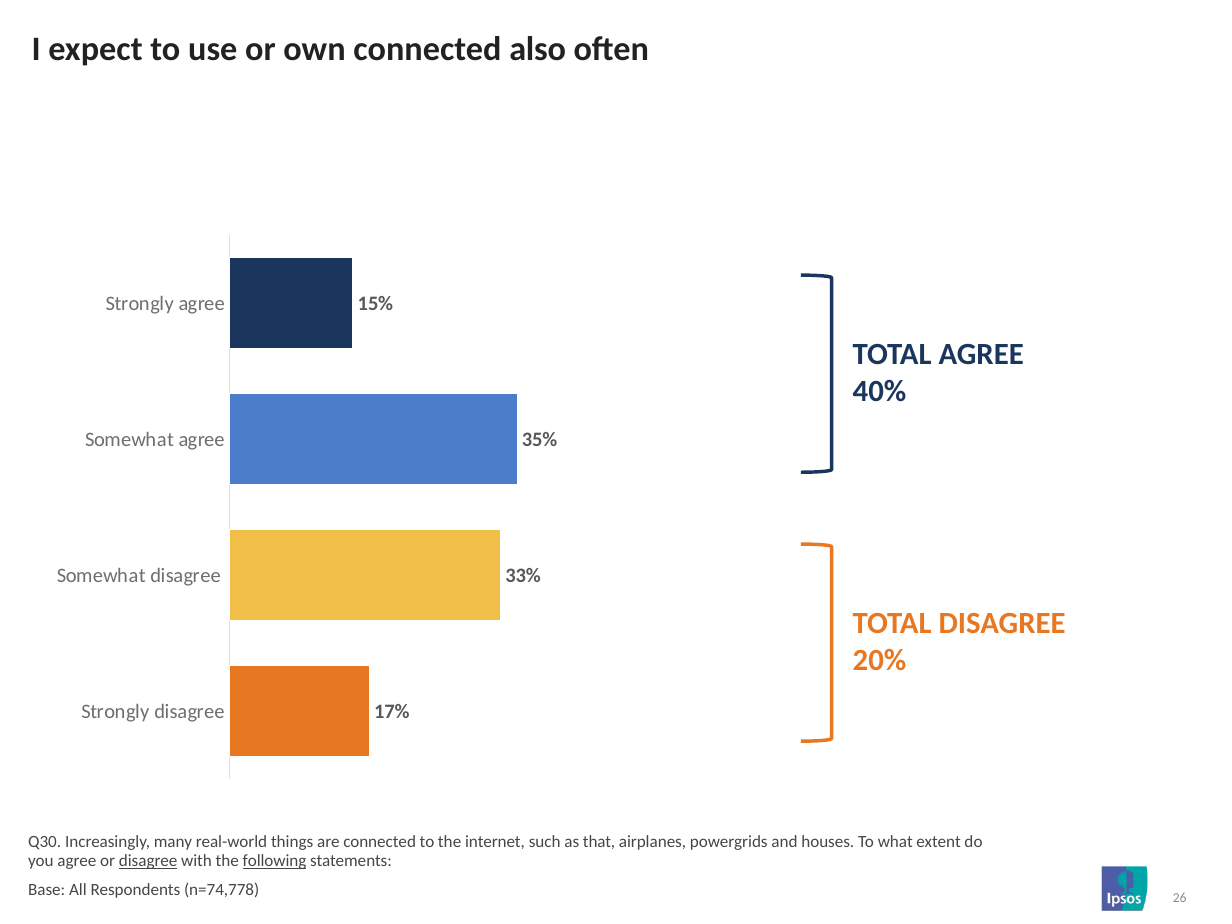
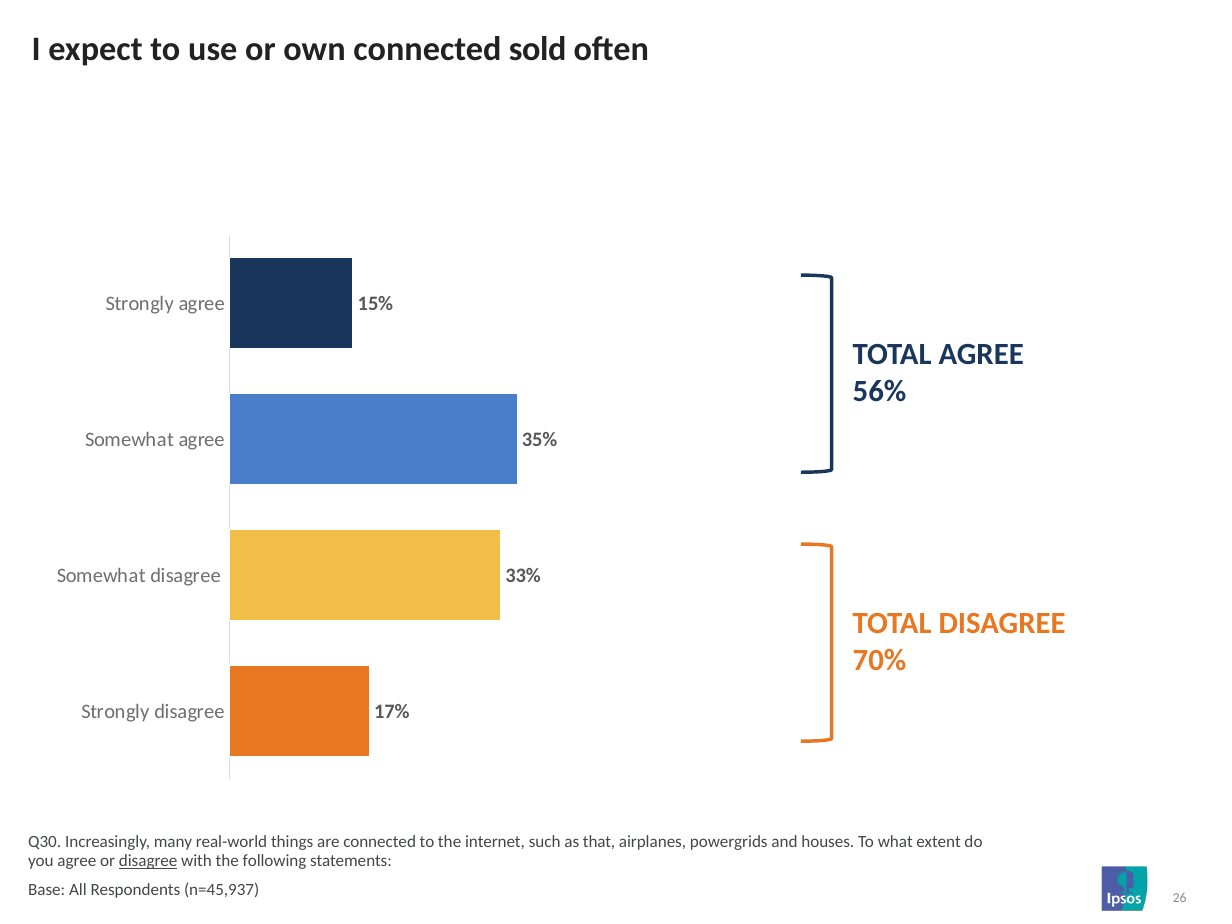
also: also -> sold (538, 49)
40%: 40% -> 56% (880, 391)
20%: 20% -> 70% (880, 660)
following underline: present -> none (275, 861)
n=74,778: n=74,778 -> n=45,937 (222, 889)
